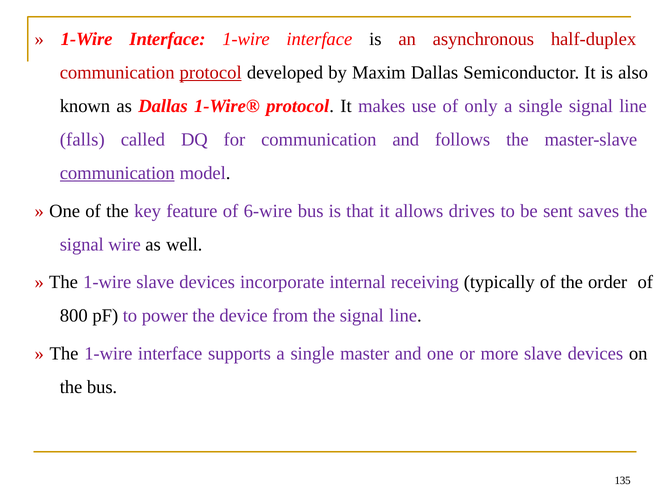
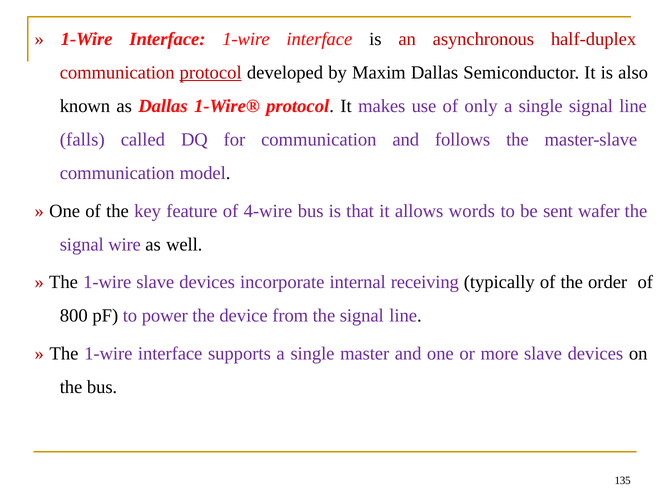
communication underline: present -> none (117, 173)
6-wire: 6-wire -> 4-wire (268, 211)
drives: drives -> words (472, 211)
saves: saves -> wafer (599, 211)
